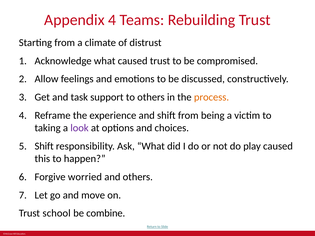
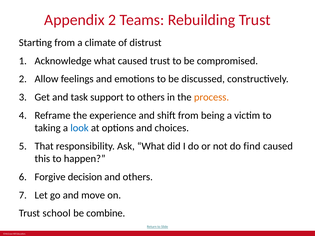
Appendix 4: 4 -> 2 (112, 20)
look colour: purple -> blue (79, 128)
Shift: Shift -> That (44, 146)
play: play -> find (252, 146)
worried: worried -> decision (85, 177)
